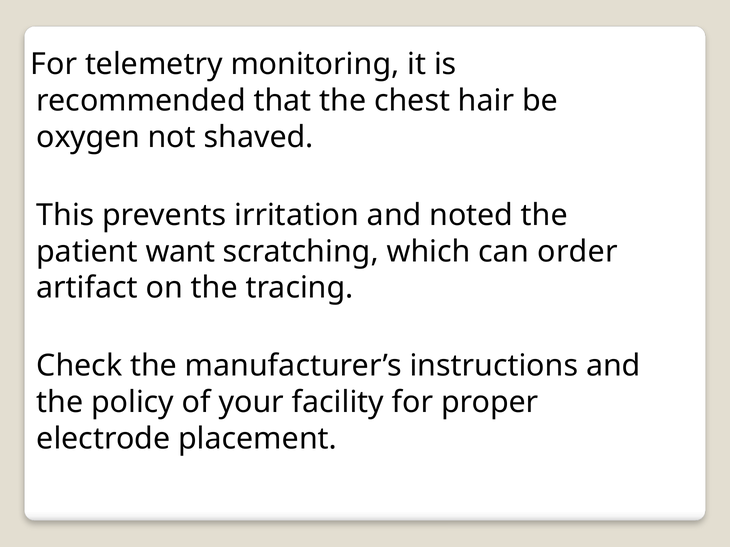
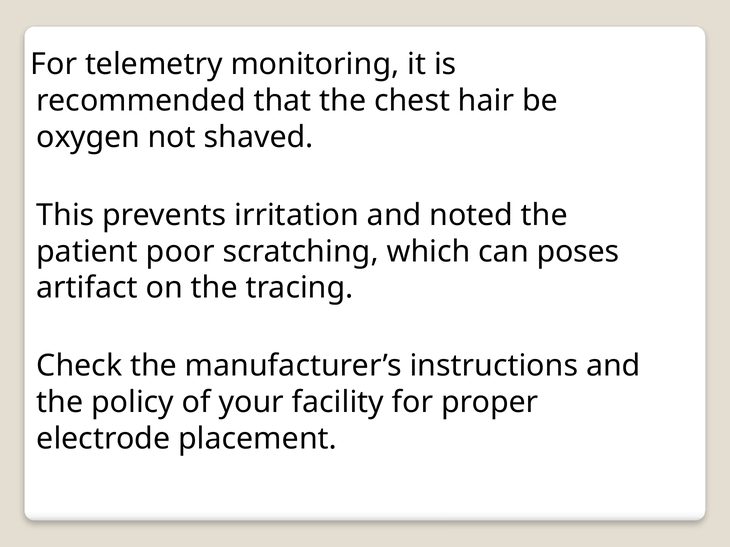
want: want -> poor (180, 252)
order: order -> poses (578, 252)
